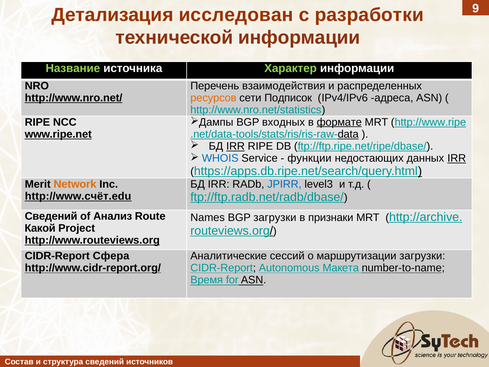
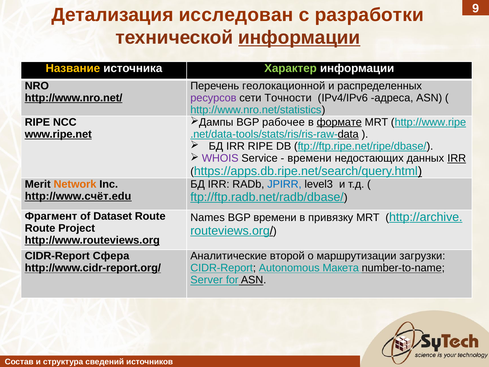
информации underline: none -> present (299, 38)
Название colour: light green -> yellow (73, 68)
взаимодействия: взаимодействия -> геолокационной (284, 86)
ресурсов colour: orange -> purple (213, 98)
Подписок: Подписок -> Точности (288, 98)
входных: входных -> рабочее (283, 122)
IRR underline: present -> none (236, 146)
WHOIS colour: blue -> purple (220, 158)
функции: функции -> времени (309, 158)
Сведений: Сведений -> Фрагмент (51, 216)
Анализ: Анализ -> Dataset (113, 216)
BGP загрузки: загрузки -> времени (275, 217)
признаки: признаки -> привязку (331, 217)
Какой: Какой -> Route (40, 228)
сессий: сессий -> второй (287, 256)
Время: Время -> Server (207, 280)
